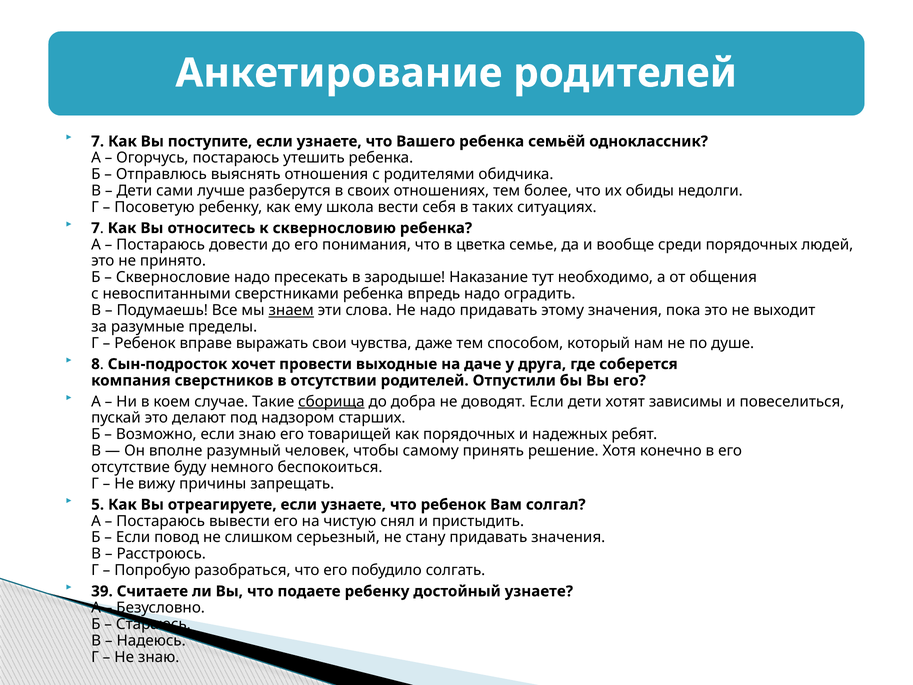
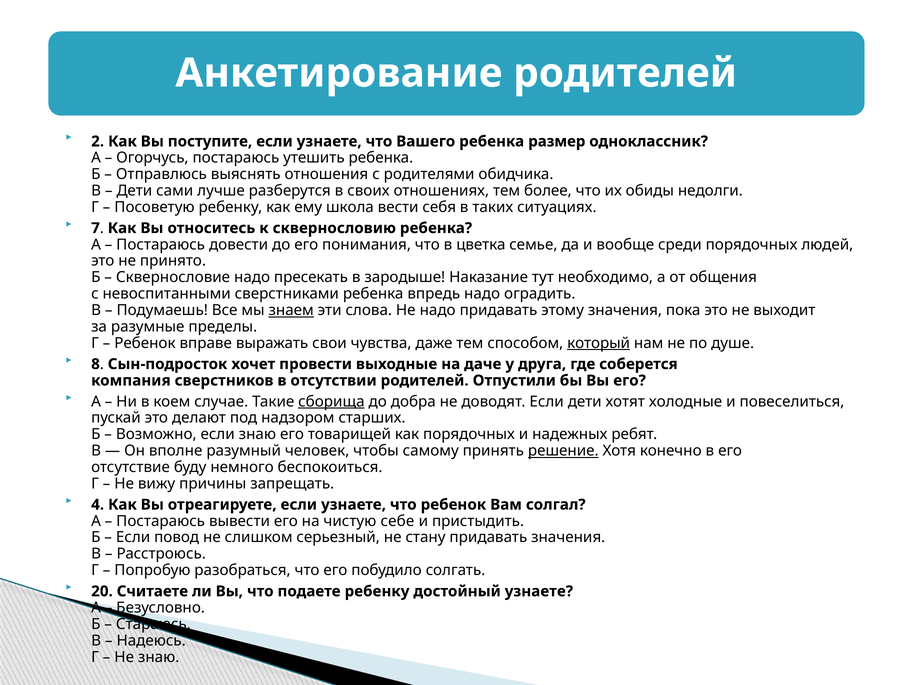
7: 7 -> 2 (98, 141)
семьёй: семьёй -> размер (557, 141)
который underline: none -> present (599, 343)
зависимы: зависимы -> холодные (686, 401)
решение underline: none -> present (563, 451)
5: 5 -> 4 (98, 504)
снял: снял -> себе (397, 521)
39: 39 -> 20 (102, 591)
